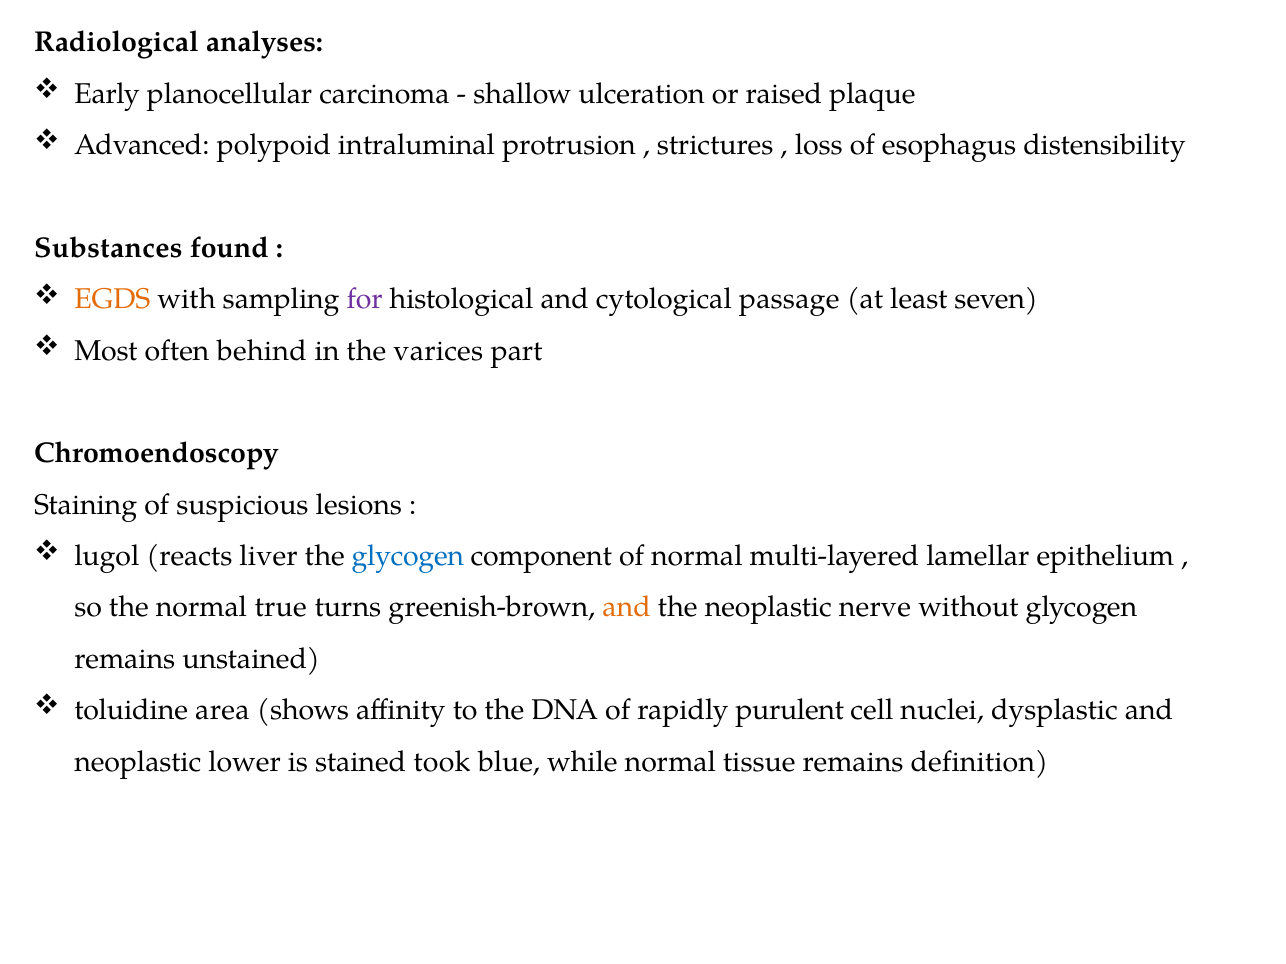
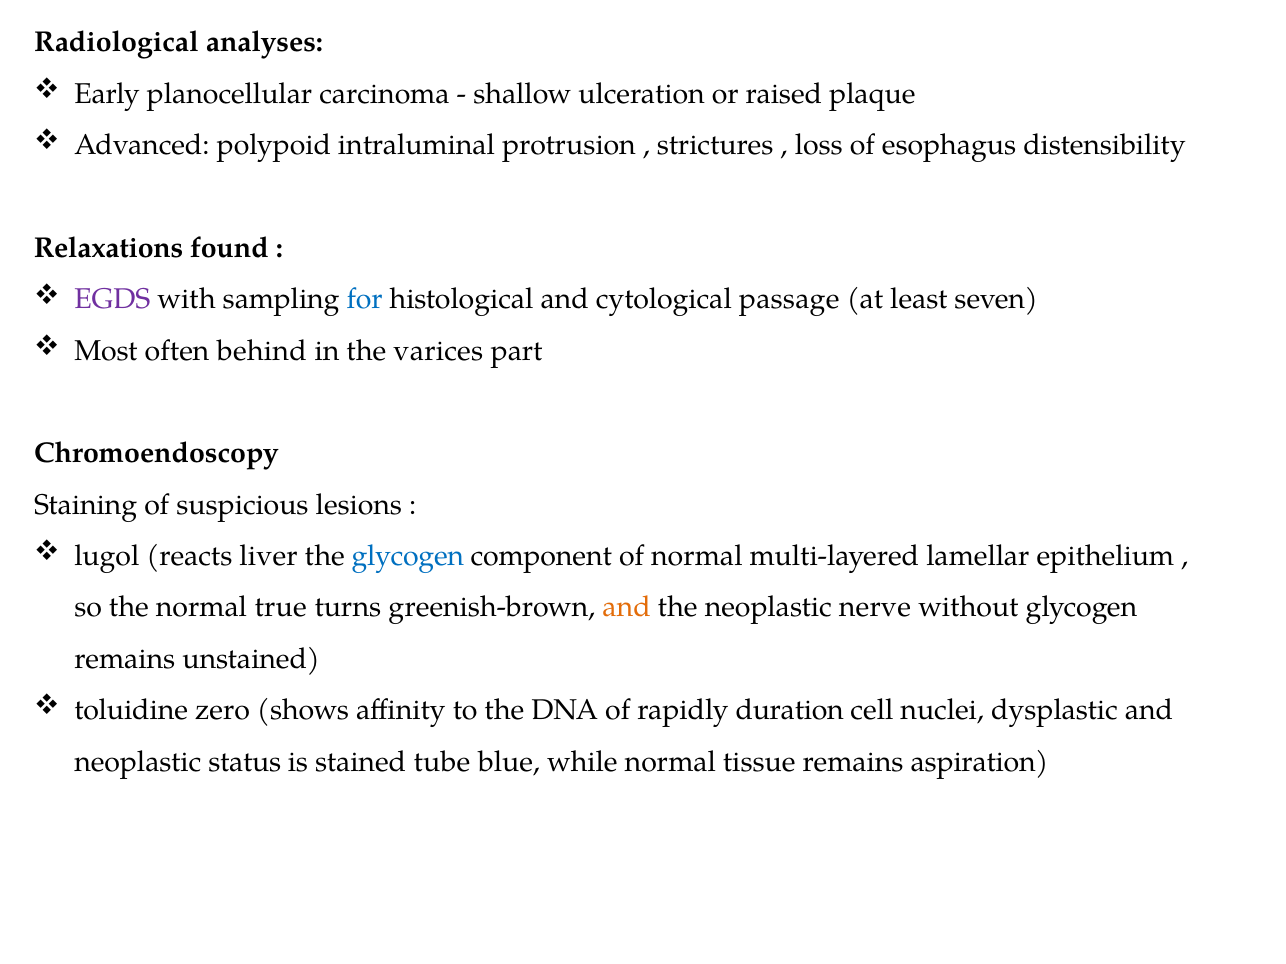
Substances: Substances -> Relaxations (109, 248)
EGDS colour: orange -> purple (112, 300)
for colour: purple -> blue (365, 300)
area: area -> zero (223, 711)
purulent: purulent -> duration (790, 711)
lower: lower -> status (245, 762)
took: took -> tube (442, 762)
definition: definition -> aspiration (980, 762)
